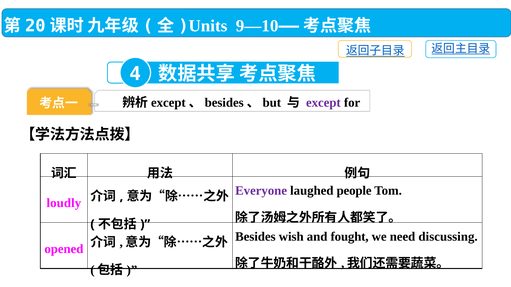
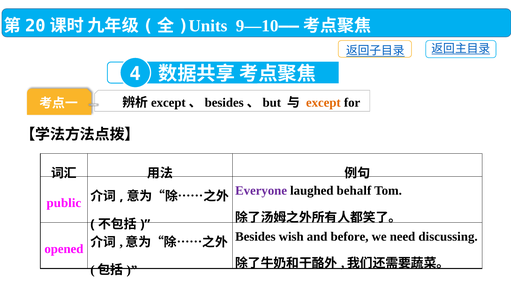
except colour: purple -> orange (323, 103)
people: people -> behalf (354, 191)
loudly: loudly -> public (64, 203)
fought: fought -> before (350, 237)
